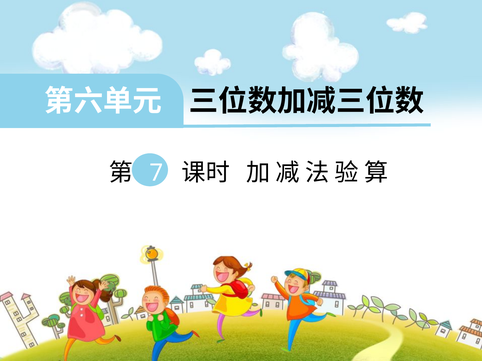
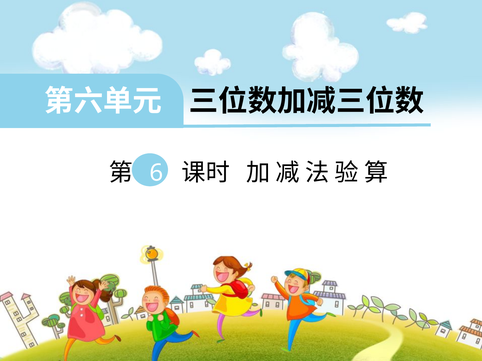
7: 7 -> 6 (157, 173)
